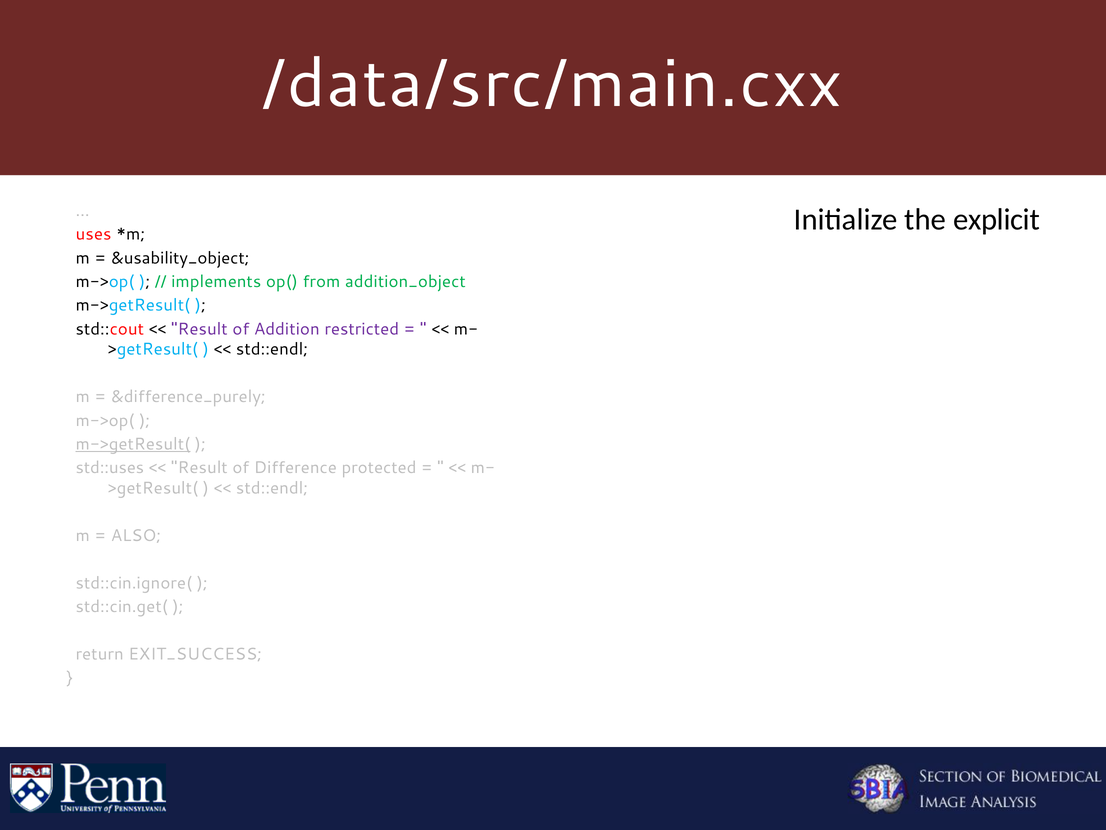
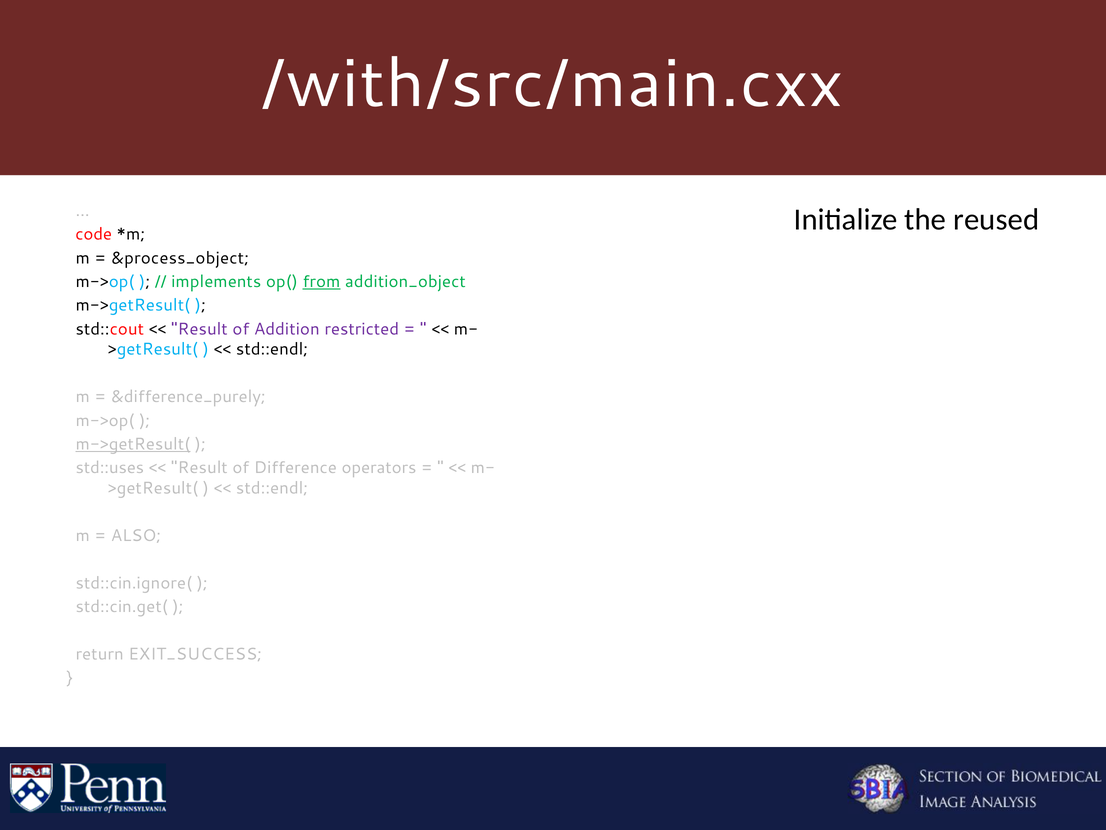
/data/src/main.cxx: /data/src/main.cxx -> /with/src/main.cxx (552, 84)
explicit: explicit -> reused (996, 220)
uses: uses -> code (94, 234)
&usability_object: &usability_object -> &process_object (180, 258)
from underline: none -> present (321, 281)
protected: protected -> operators (379, 468)
